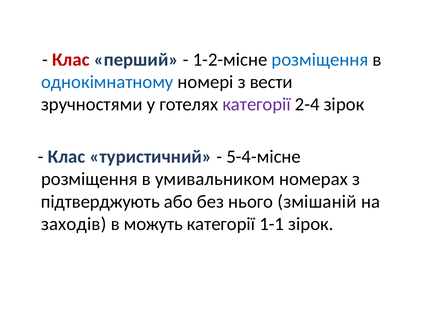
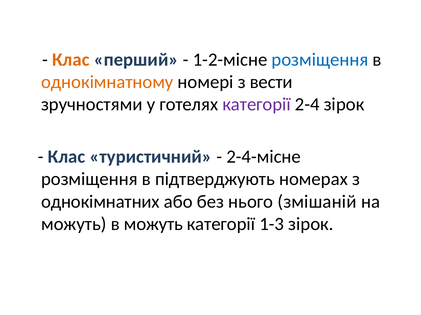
Клас colour: red -> orange (71, 60)
однокімнатному colour: blue -> orange (107, 82)
5-4-місне: 5-4-місне -> 2-4-місне (264, 157)
умивальником: умивальником -> підтверджують (215, 180)
підтверджують: підтверджують -> однокімнатних (100, 202)
заходів: заходів -> можуть (74, 224)
1-1: 1-1 -> 1-3 (272, 224)
